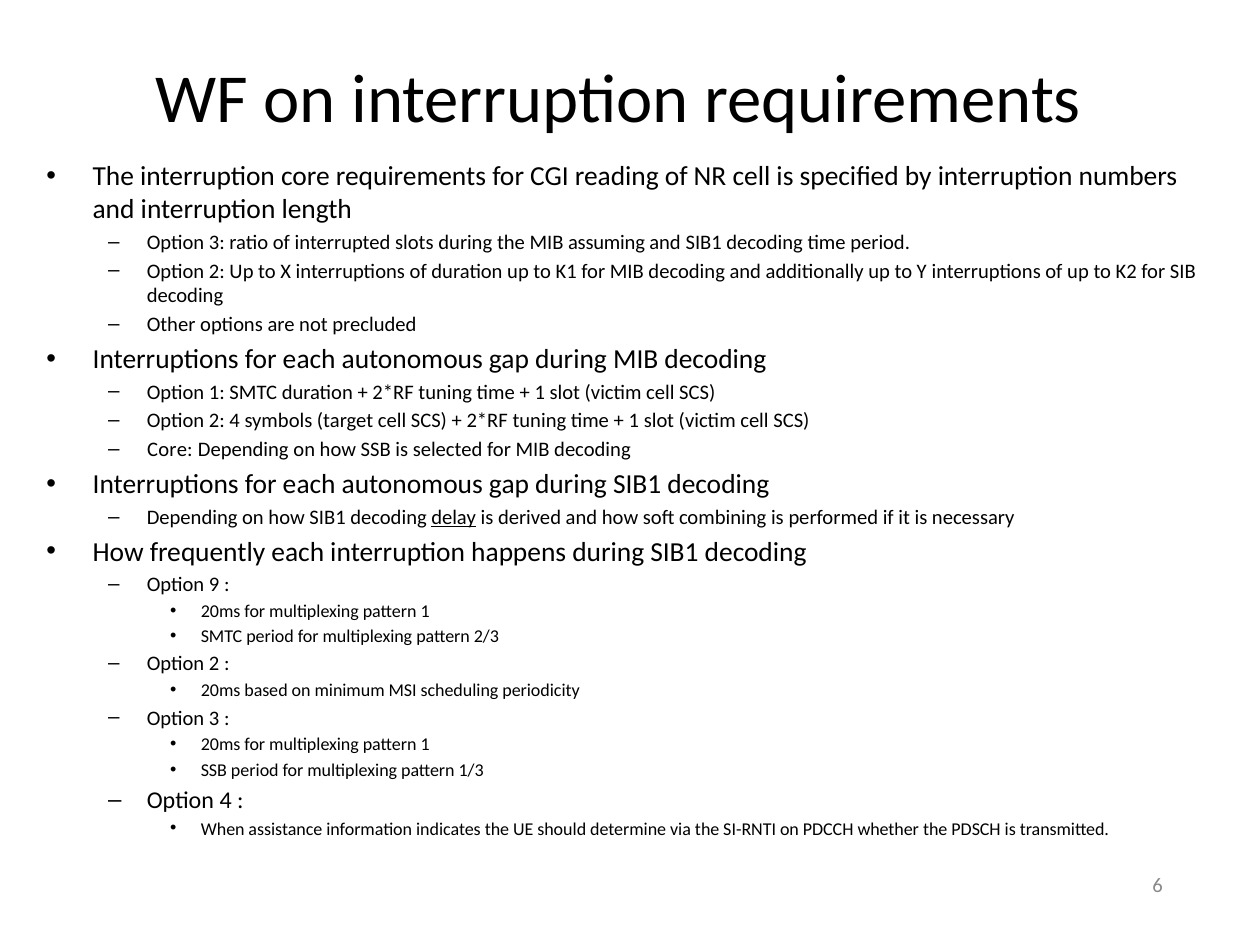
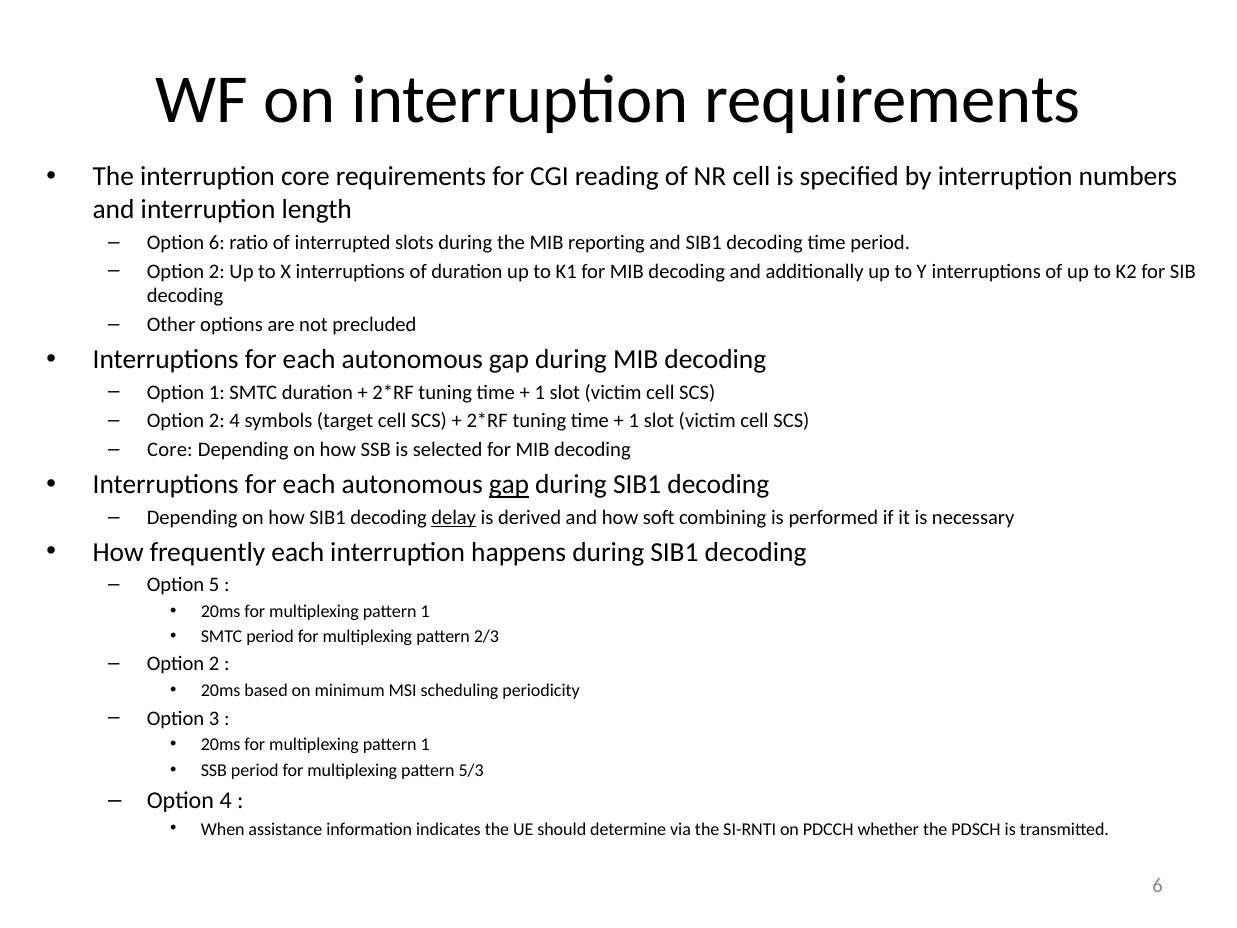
3: 3 -> 6 (217, 242)
assuming: assuming -> reporting (607, 242)
gap underline: none -> present (509, 485)
9: 9 -> 5 (214, 585)
1/3: 1/3 -> 5/3 (471, 770)
